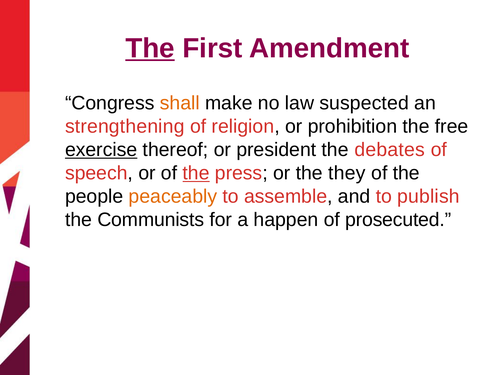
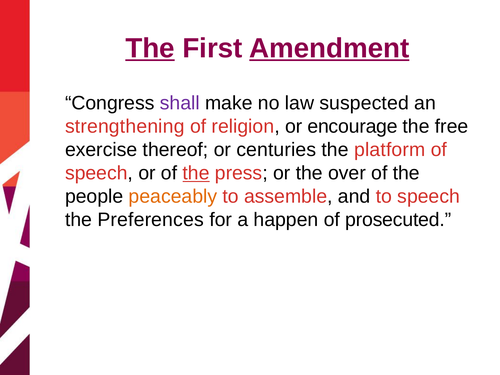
Amendment underline: none -> present (329, 48)
shall colour: orange -> purple (180, 103)
prohibition: prohibition -> encourage (353, 126)
exercise underline: present -> none (101, 150)
president: president -> centuries (276, 150)
debates: debates -> platform (390, 150)
they: they -> over (347, 173)
to publish: publish -> speech (429, 196)
Communists: Communists -> Preferences (151, 220)
